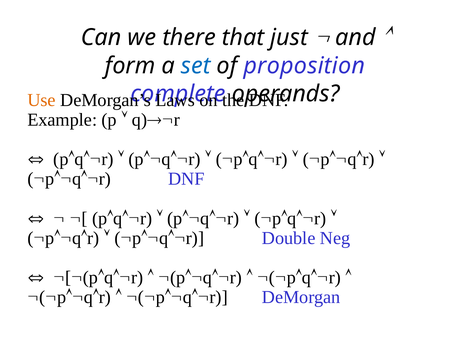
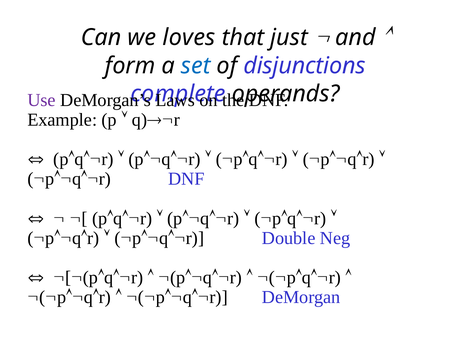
there: there -> loves (189, 37)
proposition: proposition -> disjunctions (304, 66)
Use colour: orange -> purple (42, 100)
